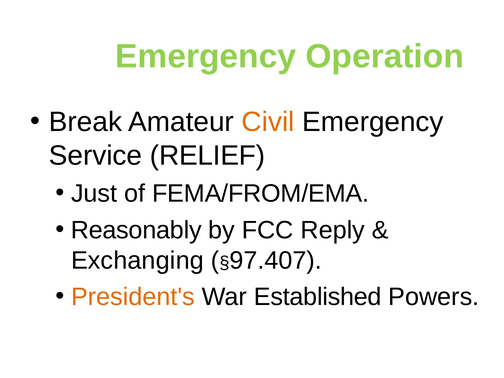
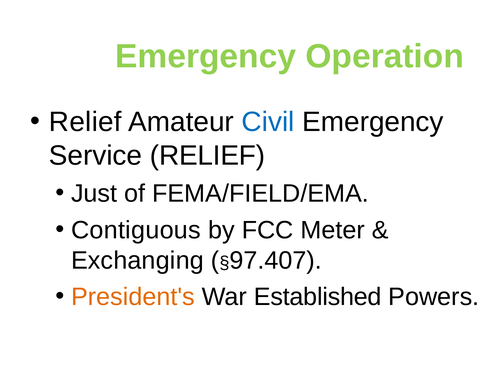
Break: Break -> Relief (85, 122)
Civil colour: orange -> blue (268, 122)
FEMA/FROM/EMA: FEMA/FROM/EMA -> FEMA/FIELD/EMA (261, 194)
Reasonably: Reasonably -> Contiguous (136, 230)
Reply: Reply -> Meter (333, 230)
